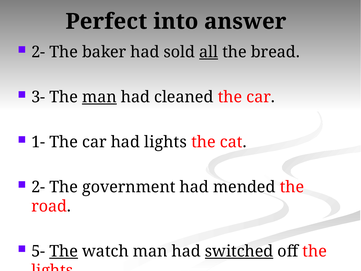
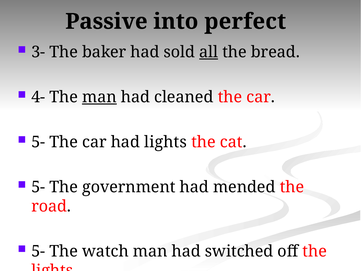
Perfect: Perfect -> Passive (106, 22)
answer: answer -> perfect (245, 22)
2-: 2- -> 3- (38, 52)
3-: 3- -> 4- (38, 97)
1-: 1- -> 5- (38, 142)
2-: 2- -> 5- (38, 187)
The underline: present -> none (64, 251)
switched underline: present -> none (239, 251)
